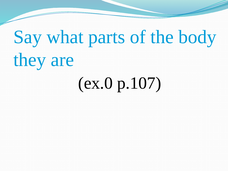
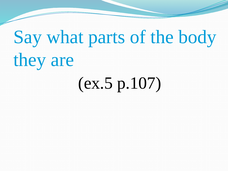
ex.0: ex.0 -> ex.5 (95, 83)
